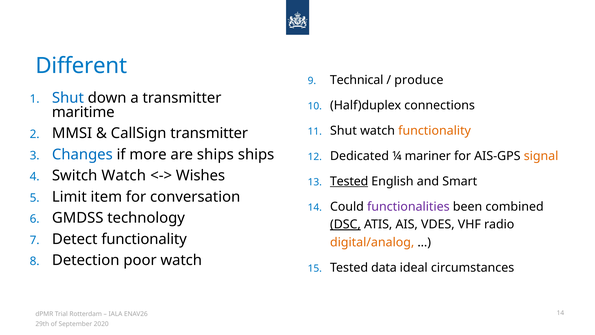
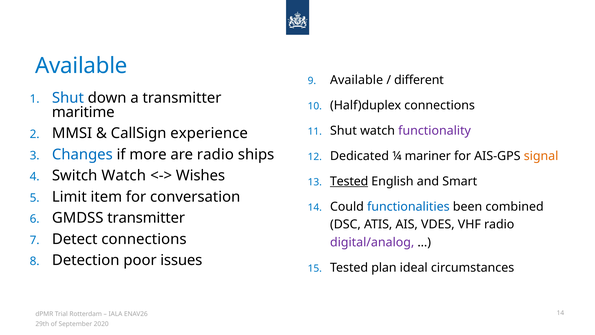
Different: Different -> Available (81, 66)
Technical: Technical -> Available (357, 80)
produce: produce -> different (419, 80)
functionality colour: orange -> purple (435, 131)
CallSign transmitter: transmitter -> experience (209, 133)
are ships: ships -> radio (215, 154)
functionalities colour: purple -> blue (408, 206)
GMDSS technology: technology -> transmitter (146, 218)
DSC underline: present -> none (345, 224)
Detect functionality: functionality -> connections (144, 239)
digital/analog colour: orange -> purple (372, 242)
poor watch: watch -> issues (181, 260)
data: data -> plan (384, 267)
